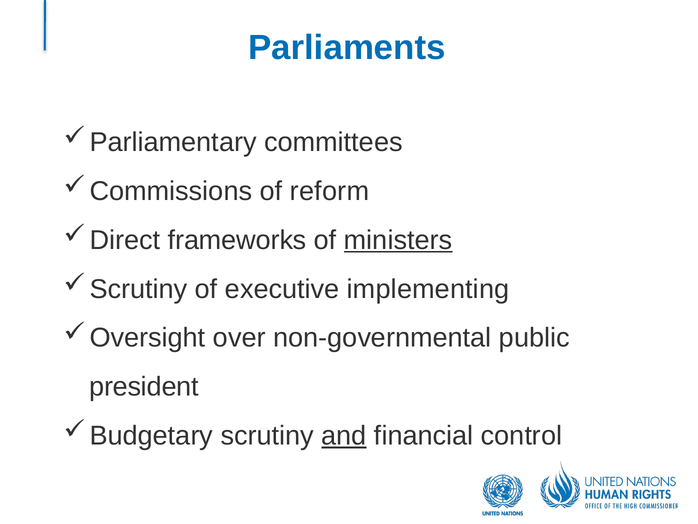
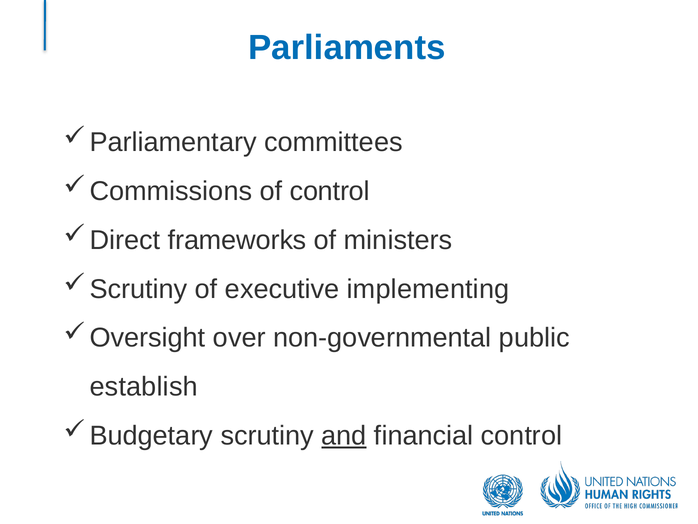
of reform: reform -> control (330, 191)
ministers underline: present -> none (398, 240)
president: president -> establish (144, 387)
